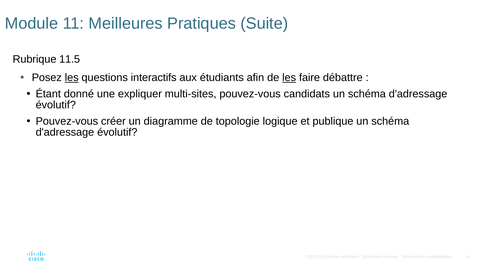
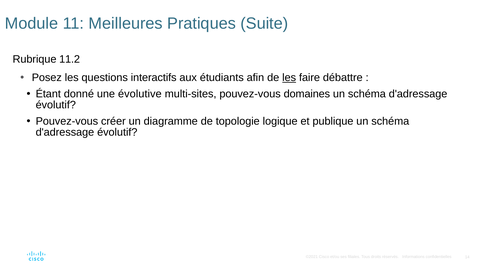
11.5: 11.5 -> 11.2 (70, 60)
les underline: present -> none (72, 78)
expliquer: expliquer -> évolutive (140, 94)
candidats: candidats -> domaines (307, 94)
